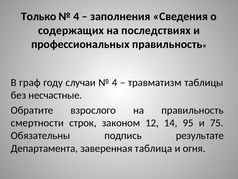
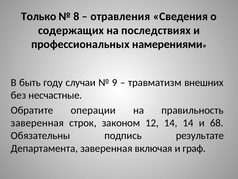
4: 4 -> 8 (76, 16)
заполнения: заполнения -> отравления (120, 16)
профессиональных правильность: правильность -> намерениями (167, 44)
граф: граф -> быть (30, 82)
4: 4 -> 9 (115, 82)
таблицы: таблицы -> внешних (204, 82)
взрослого: взрослого -> операции (93, 110)
смертности: смертности -> заверенная (37, 123)
14 95: 95 -> 14 (188, 123)
75: 75 -> 68 (217, 123)
таблица: таблица -> включая (154, 148)
огня: огня -> граф (194, 148)
